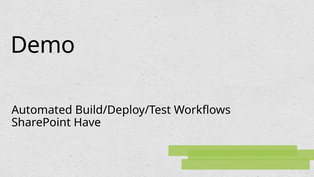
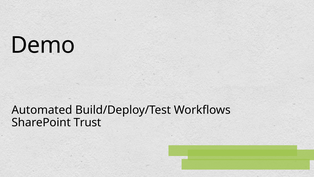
Have: Have -> Trust (87, 122)
